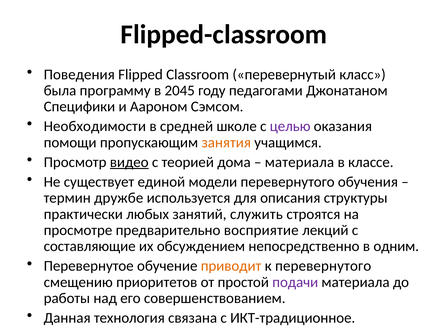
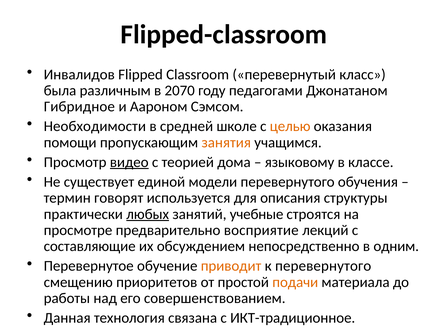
Поведения: Поведения -> Инвалидов (79, 74)
программу: программу -> различным (115, 91)
2045: 2045 -> 2070 (180, 91)
Специфики: Специфики -> Гибридное (79, 107)
целью colour: purple -> orange (290, 126)
материала: материала -> языковому (300, 162)
дружбе: дружбе -> говорят (119, 198)
любых underline: none -> present (148, 214)
служить: служить -> учебные (257, 214)
подачи colour: purple -> orange (295, 282)
